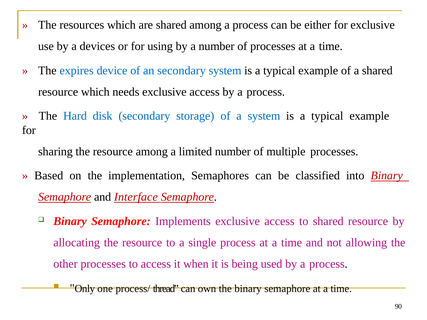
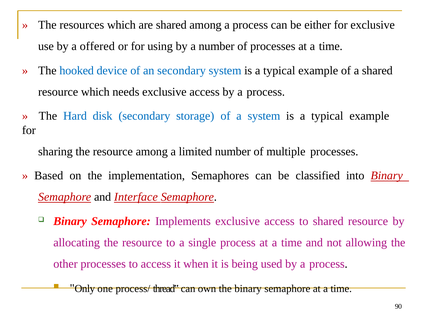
devices: devices -> offered (97, 46)
expires: expires -> hooked (77, 70)
